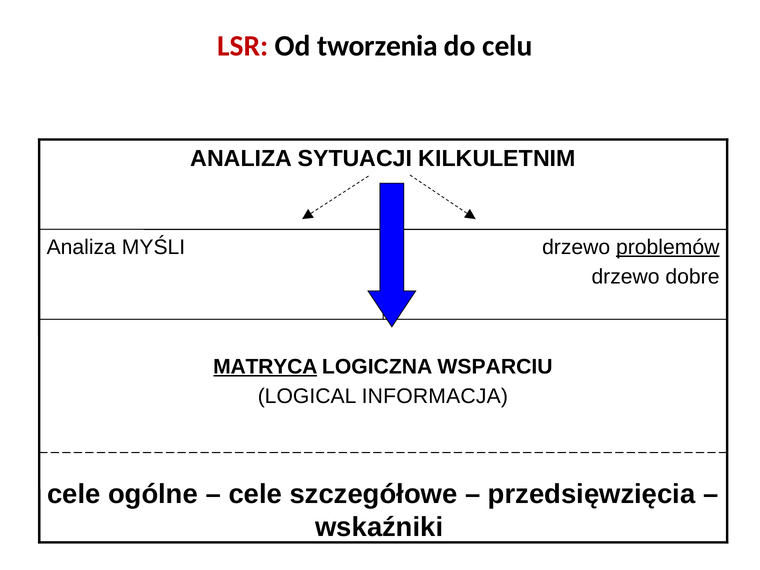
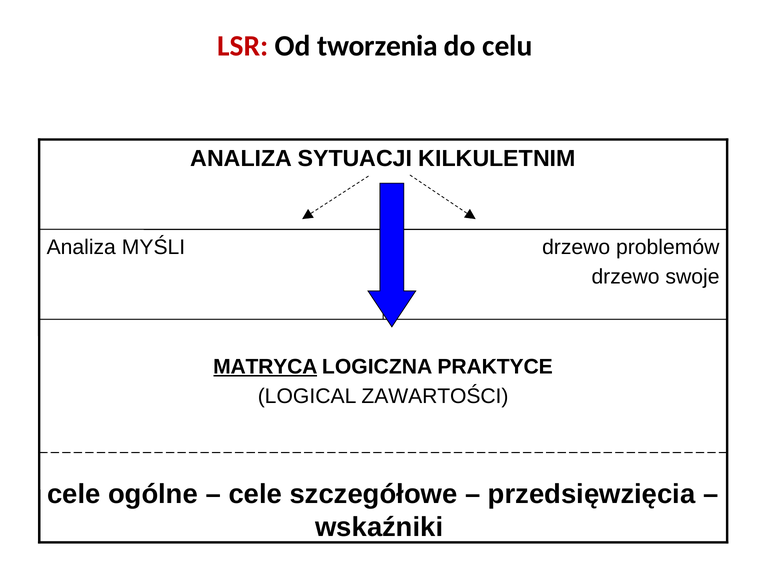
problemów underline: present -> none (668, 247)
dobre: dobre -> swoje (692, 277)
WSPARCIU: WSPARCIU -> PRAKTYCE (495, 367)
INFORMACJA: INFORMACJA -> ZAWARTOŚCI (435, 396)
